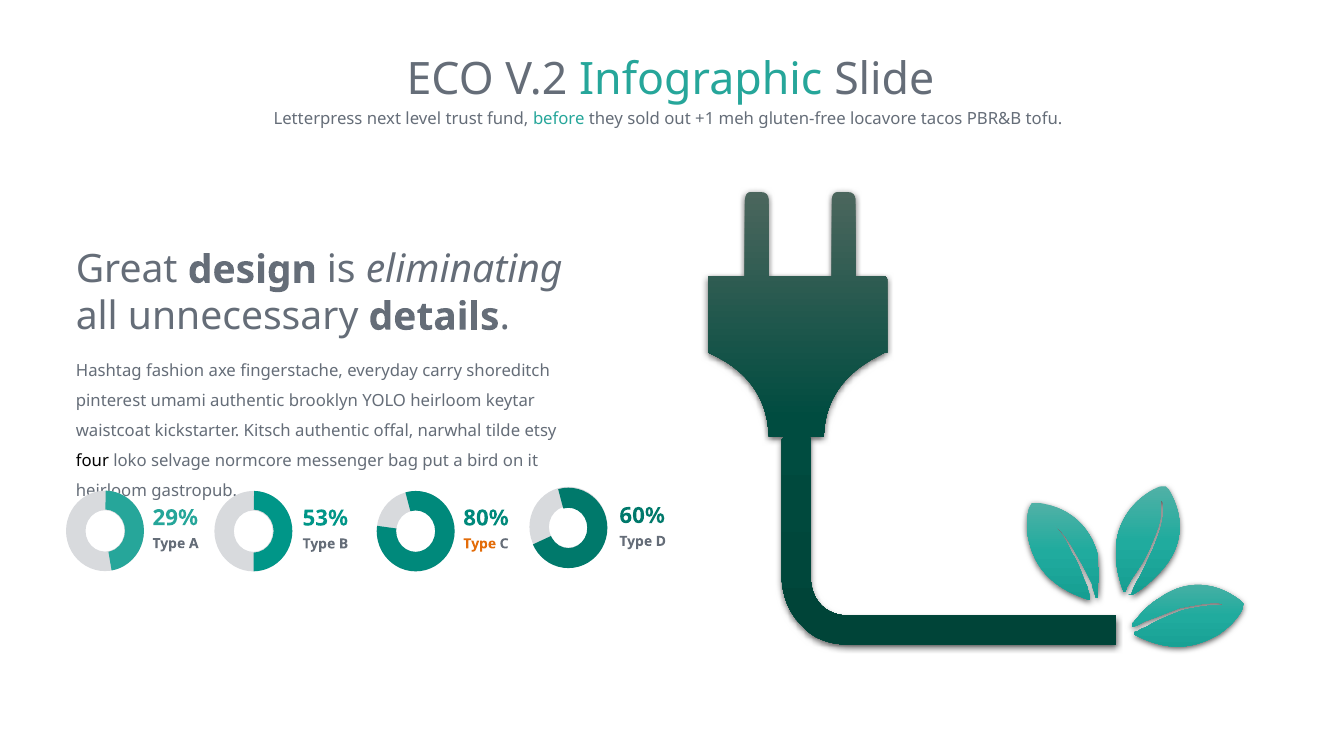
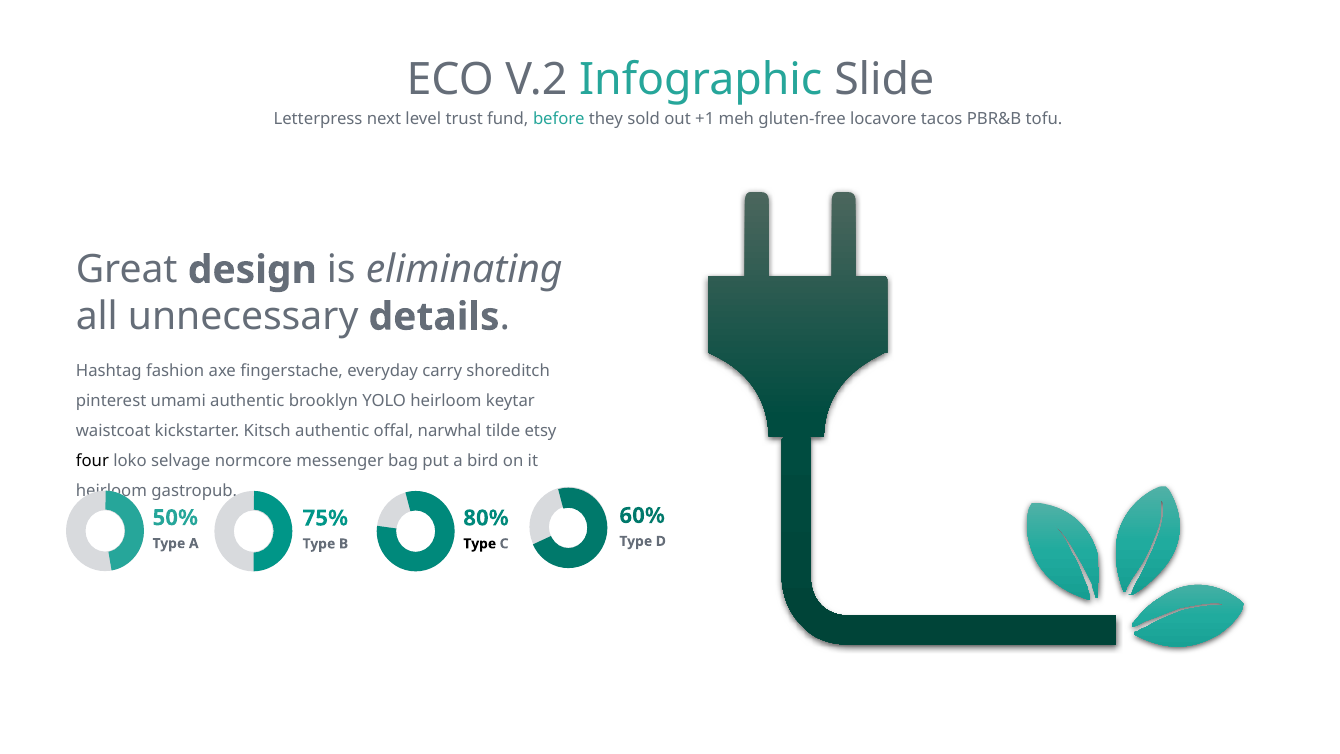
29%: 29% -> 50% (175, 518)
53%: 53% -> 75% (325, 518)
Type colour: orange -> black (480, 544)
